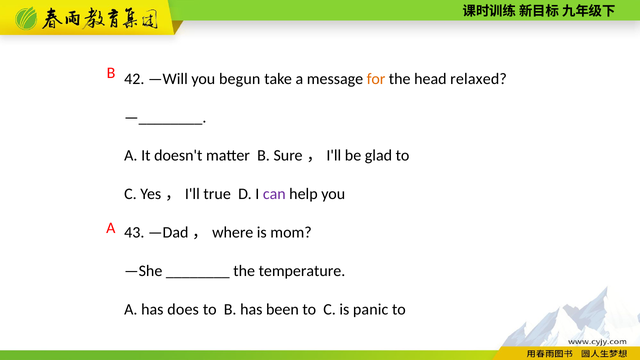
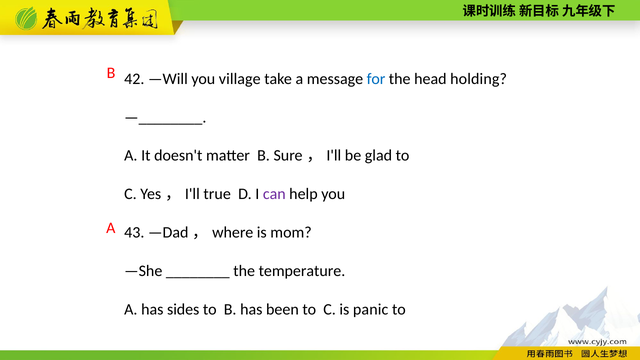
begun: begun -> village (240, 79)
for colour: orange -> blue (376, 79)
relaxed: relaxed -> holding (479, 79)
does: does -> sides (183, 309)
